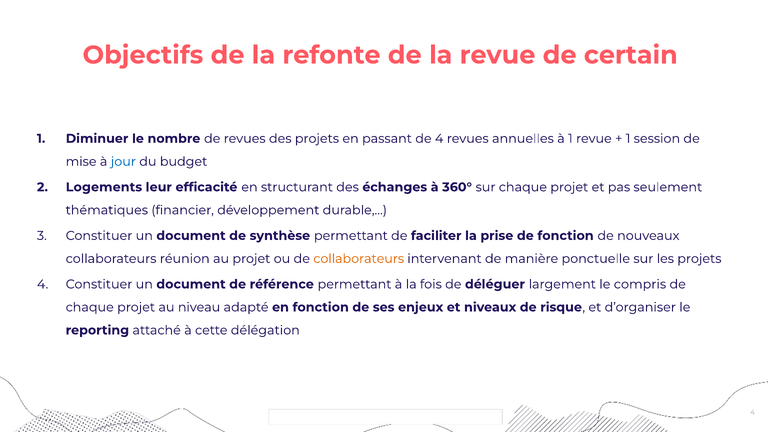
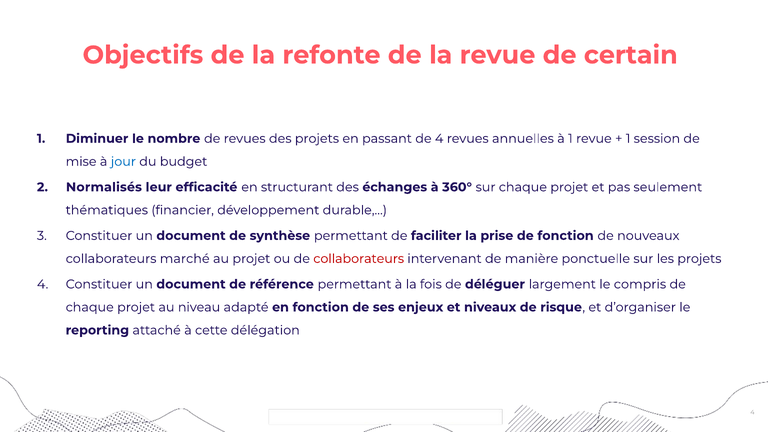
Logements: Logements -> Normalisés (104, 187)
réunion: réunion -> marché (185, 259)
collaborateurs colour: orange -> red (359, 259)
